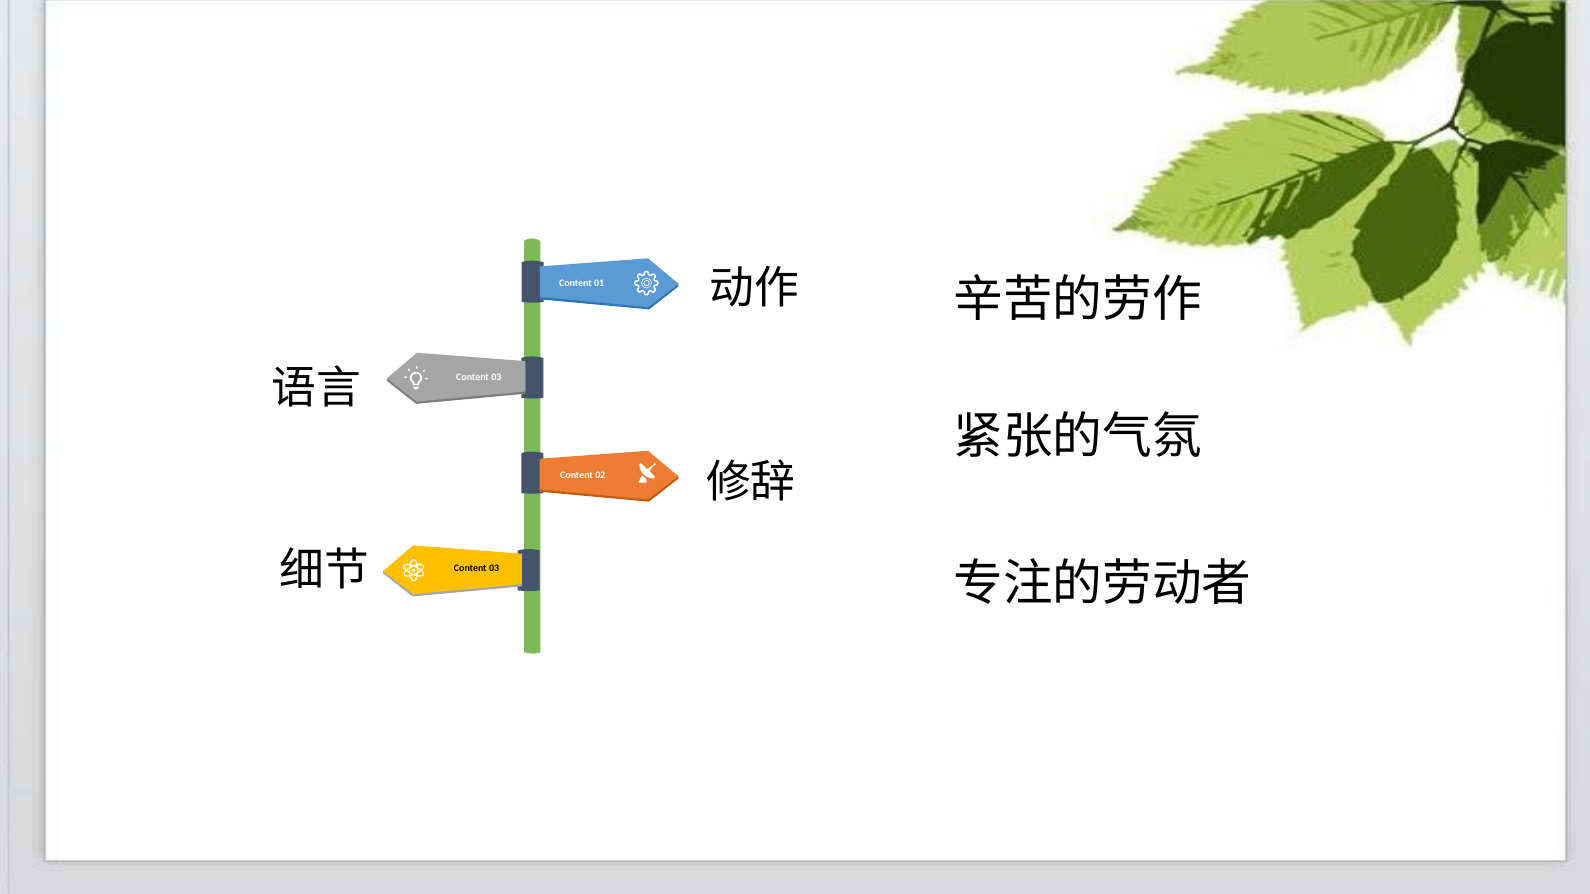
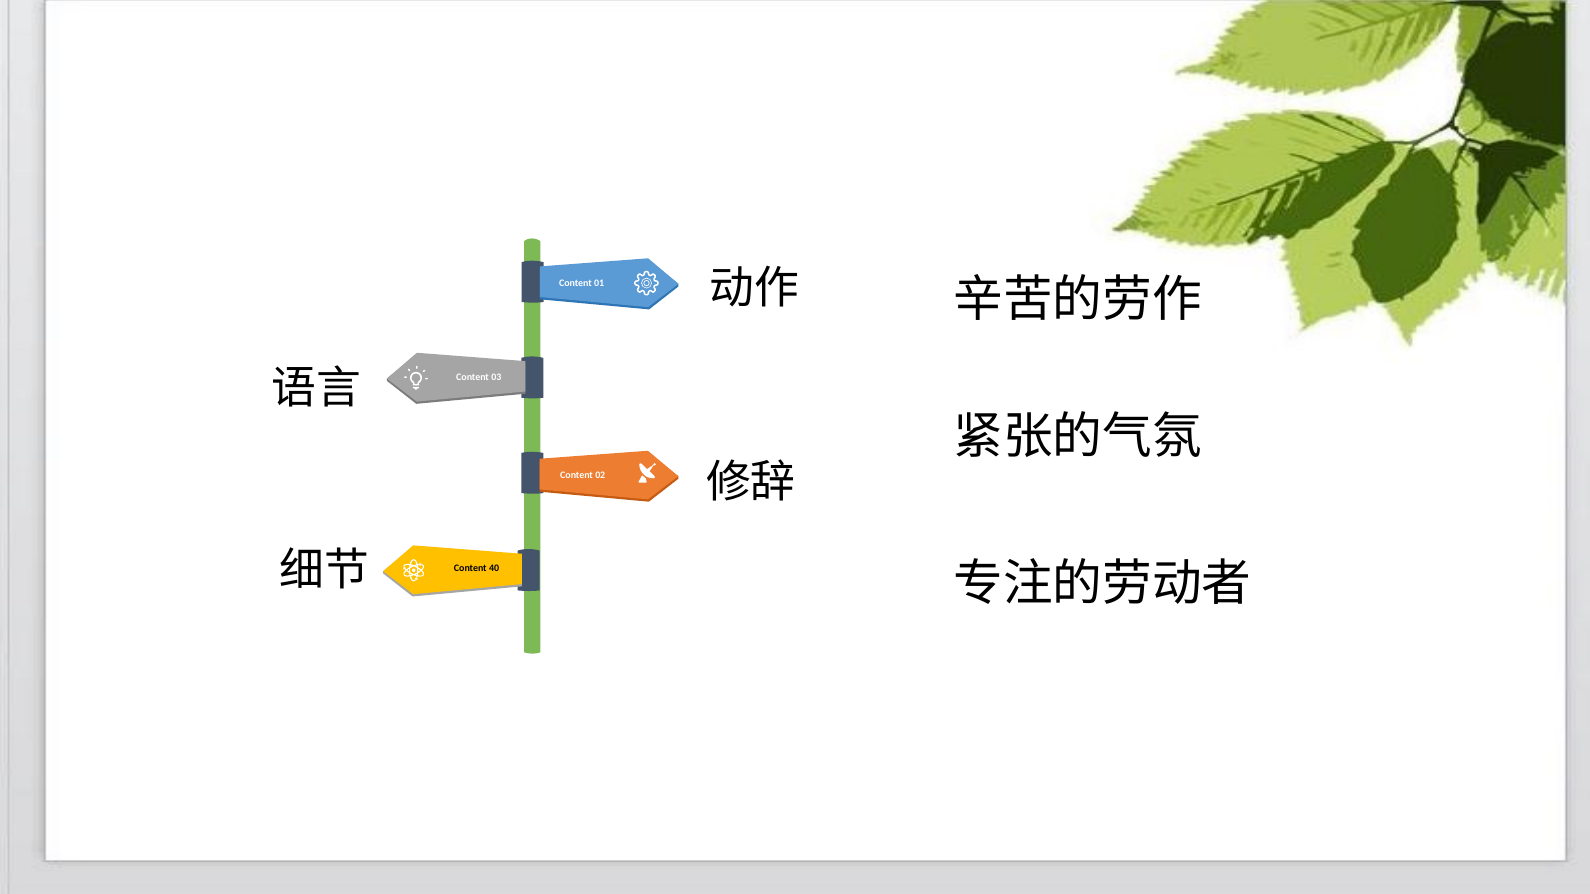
03: 03 -> 40 (494, 569)
